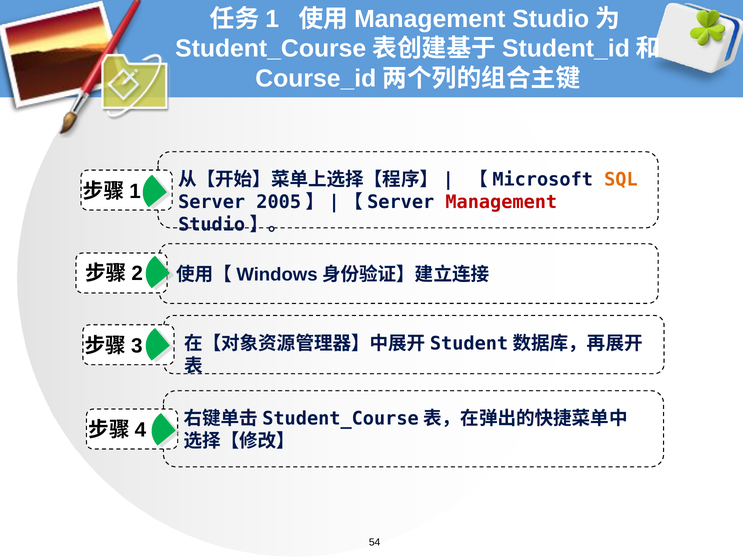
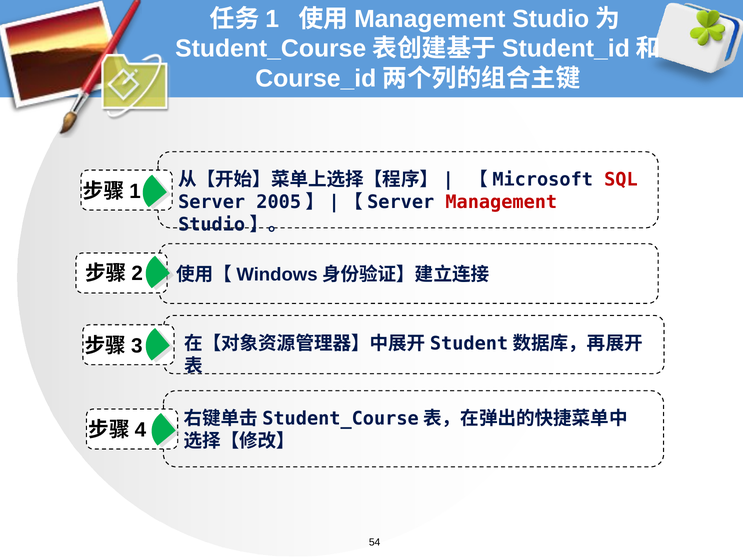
SQL colour: orange -> red (621, 180)
